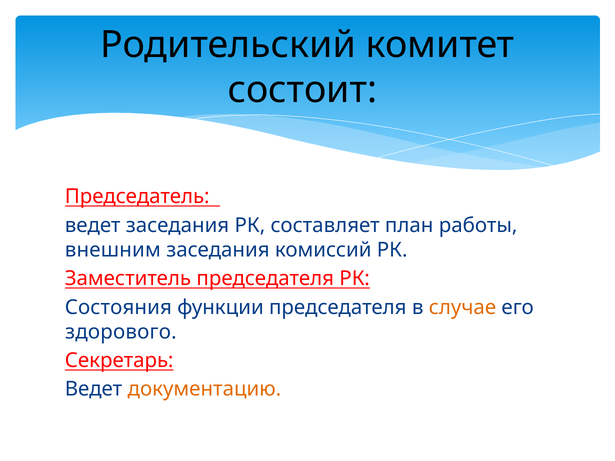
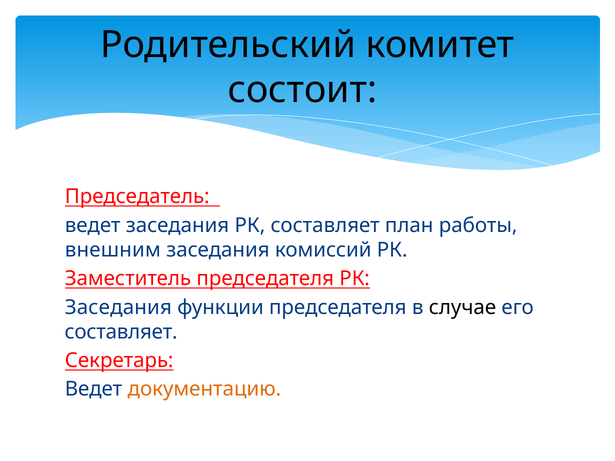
Состояния: Состояния -> Заседания (118, 307)
случае colour: orange -> black (463, 307)
здорового: здорового -> составляет (121, 332)
